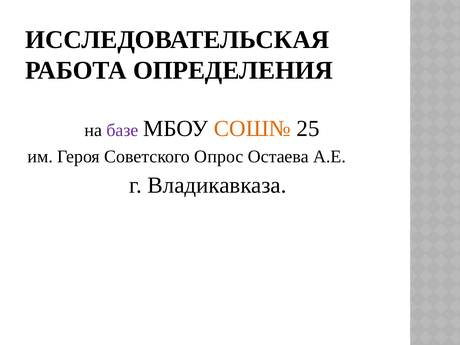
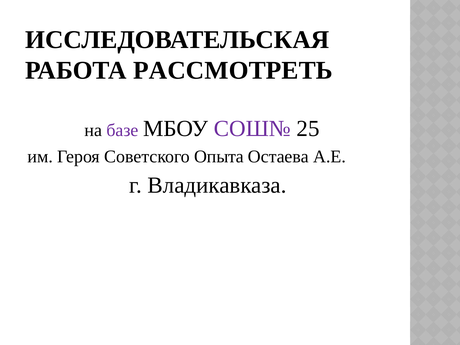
ОПРЕДЕЛЕНИЯ: ОПРЕДЕЛЕНИЯ -> РАССМОТРЕТЬ (233, 70)
СОШ№ colour: orange -> purple (252, 129)
Опрос: Опрос -> Опыта (219, 157)
